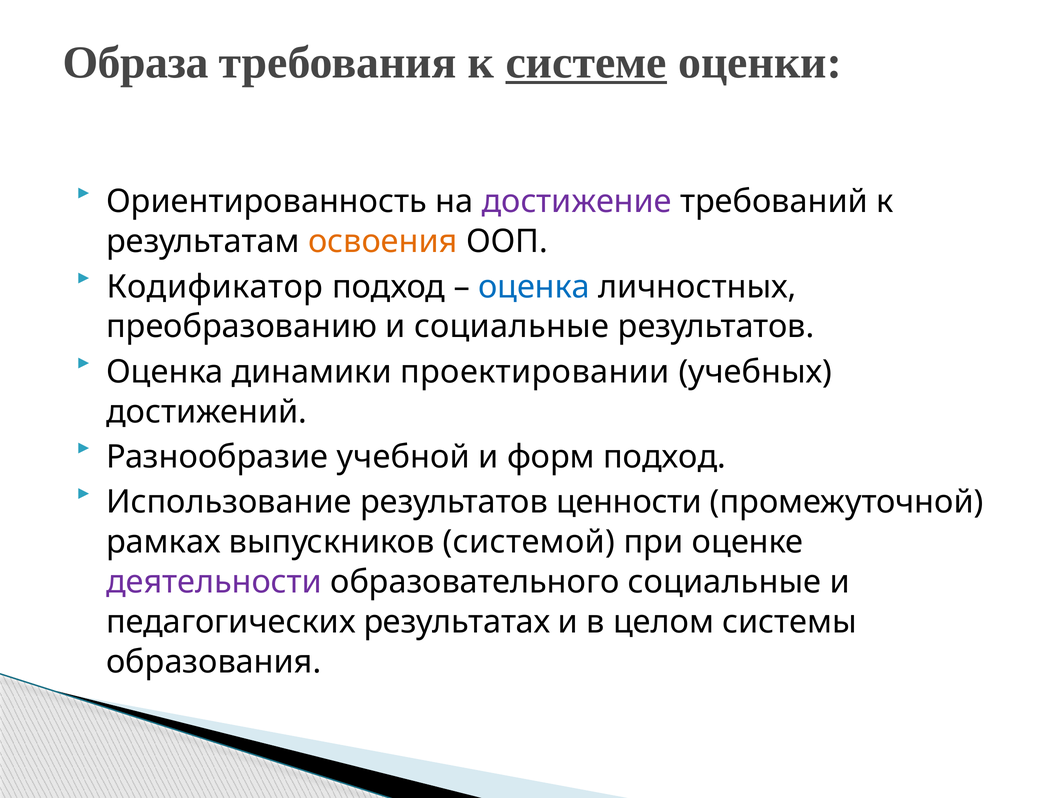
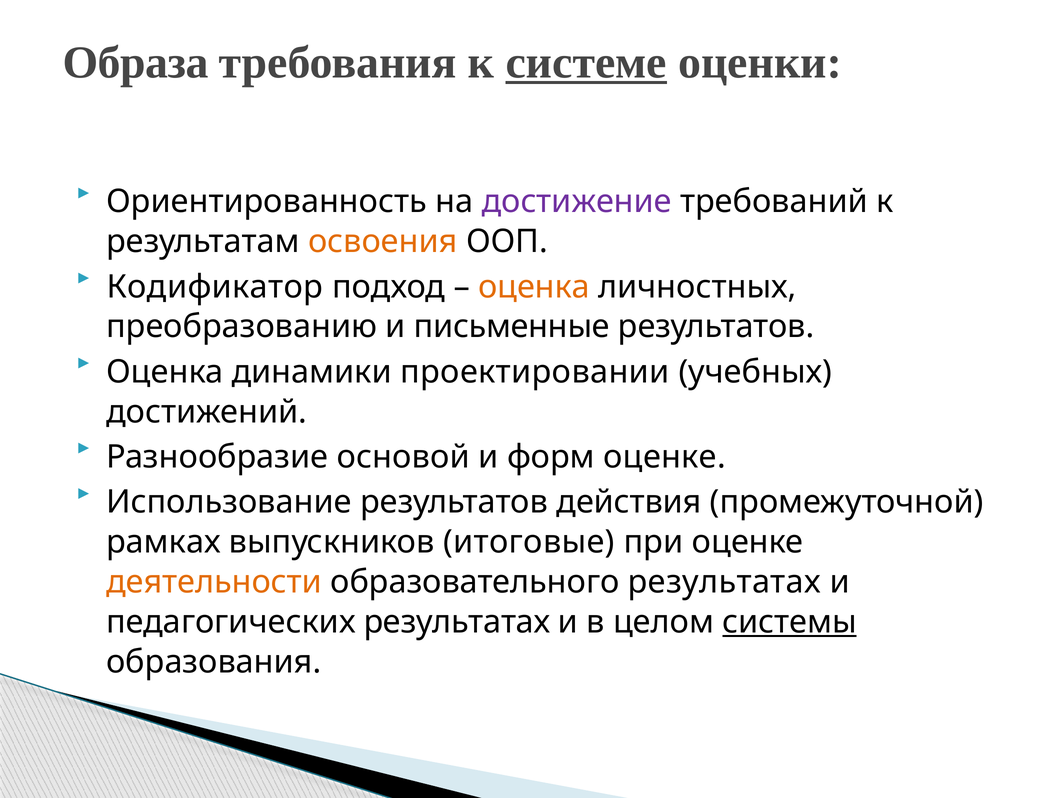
оценка colour: blue -> orange (534, 287)
и социальные: социальные -> письменные (512, 327)
учебной: учебной -> основой (403, 457)
форм подход: подход -> оценке (665, 457)
ценности: ценности -> действия (629, 502)
системой: системой -> итоговые (529, 542)
деятельности colour: purple -> orange (214, 582)
образовательного социальные: социальные -> результатах (724, 582)
системы underline: none -> present (790, 622)
